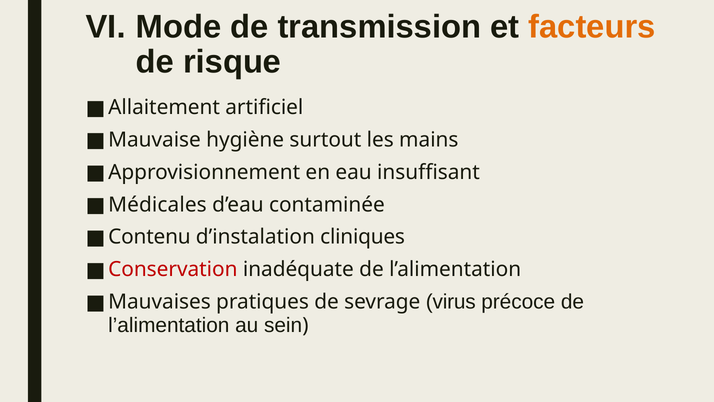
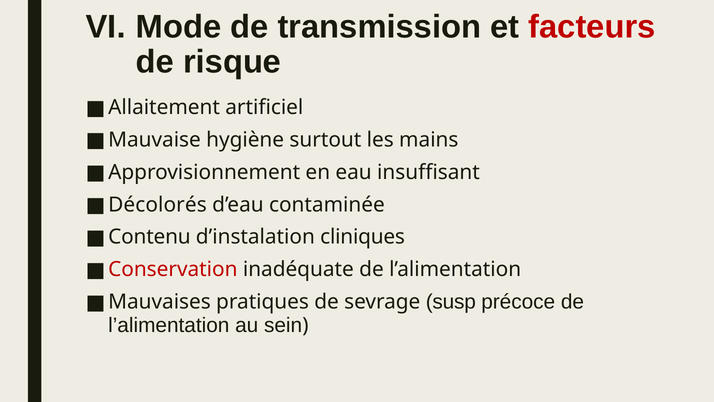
facteurs colour: orange -> red (592, 27)
Médicales: Médicales -> Décolorés (157, 204)
virus: virus -> susp (451, 302)
